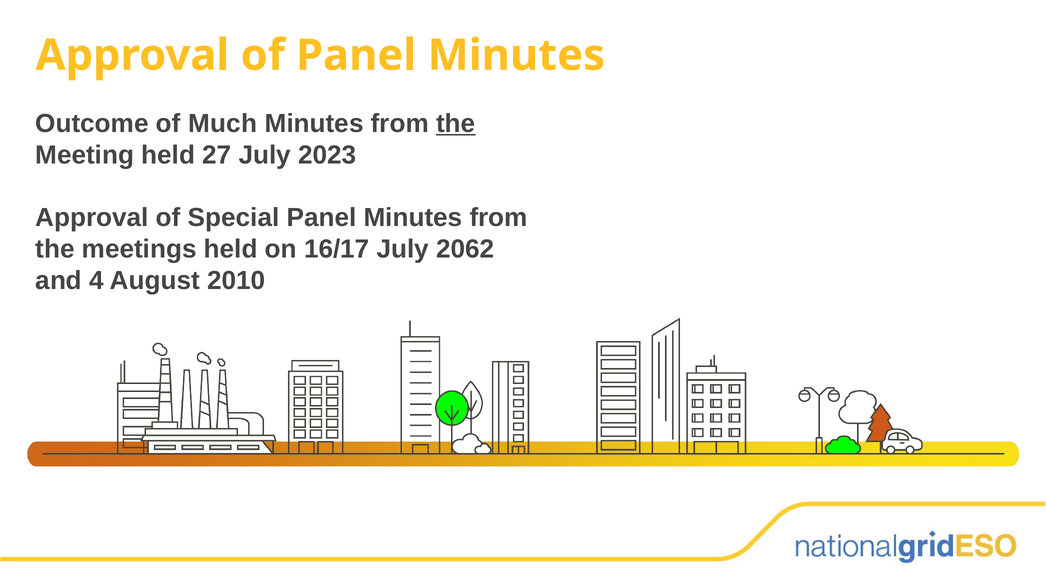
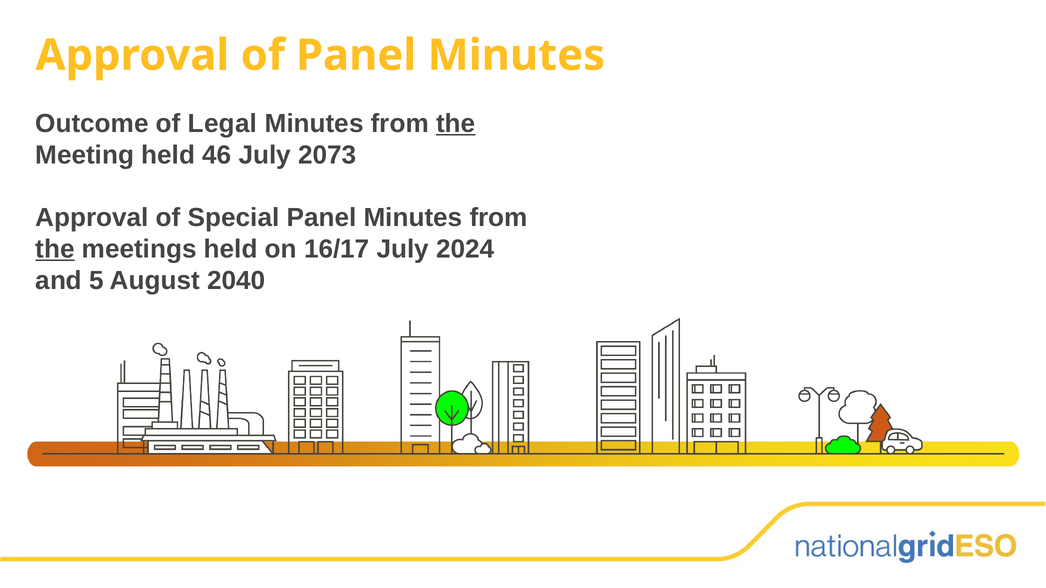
Much: Much -> Legal (223, 124)
27: 27 -> 46 (217, 155)
2023: 2023 -> 2073 (327, 155)
the underline: none -> present (55, 249)
2062: 2062 -> 2024 (465, 249)
4: 4 -> 5 (96, 281)
2010: 2010 -> 2040 (236, 281)
